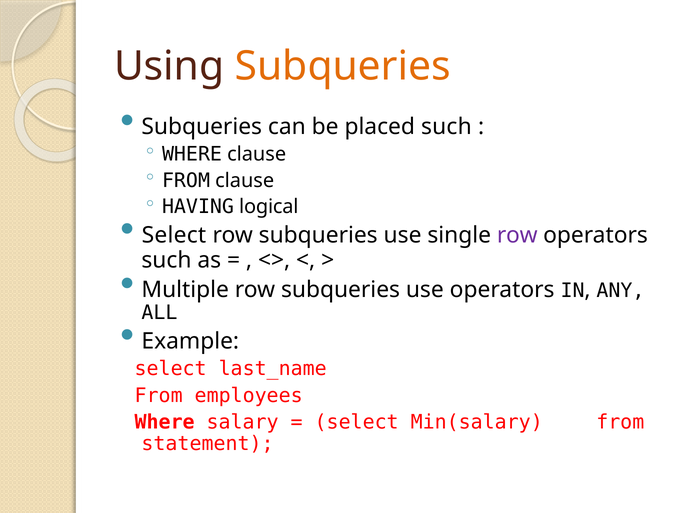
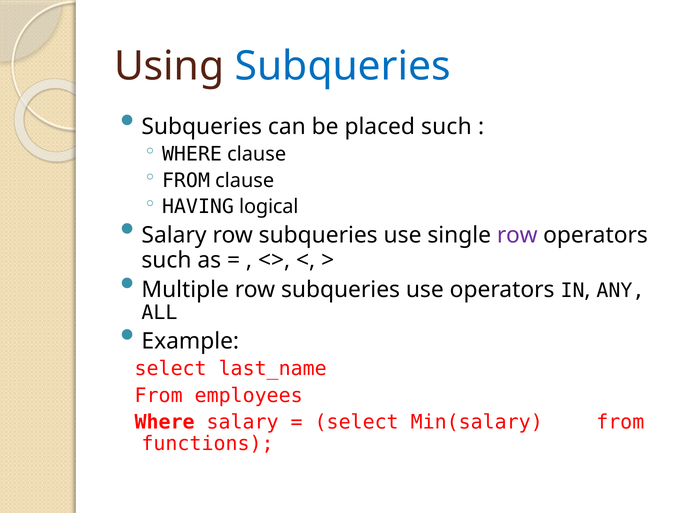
Subqueries colour: orange -> blue (343, 66)
Select: Select -> Salary (174, 235)
statement: statement -> functions (208, 444)
